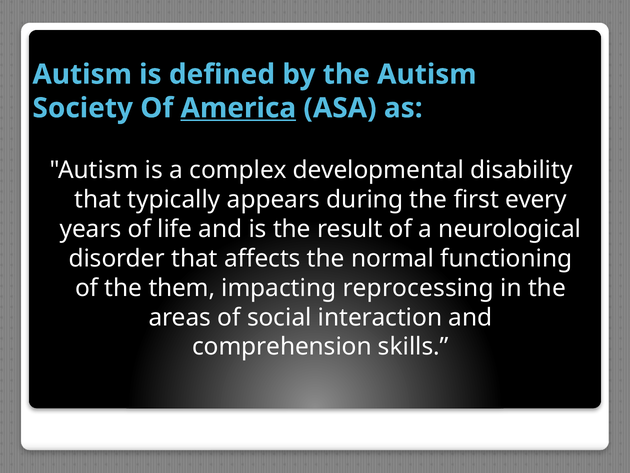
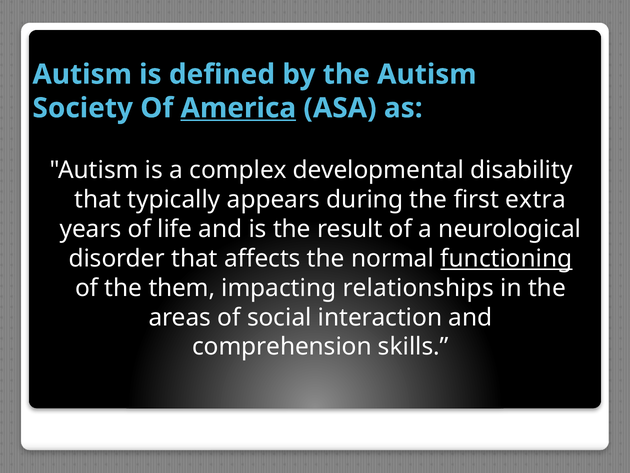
every: every -> extra (536, 199)
functioning underline: none -> present (506, 258)
reprocessing: reprocessing -> relationships (418, 288)
